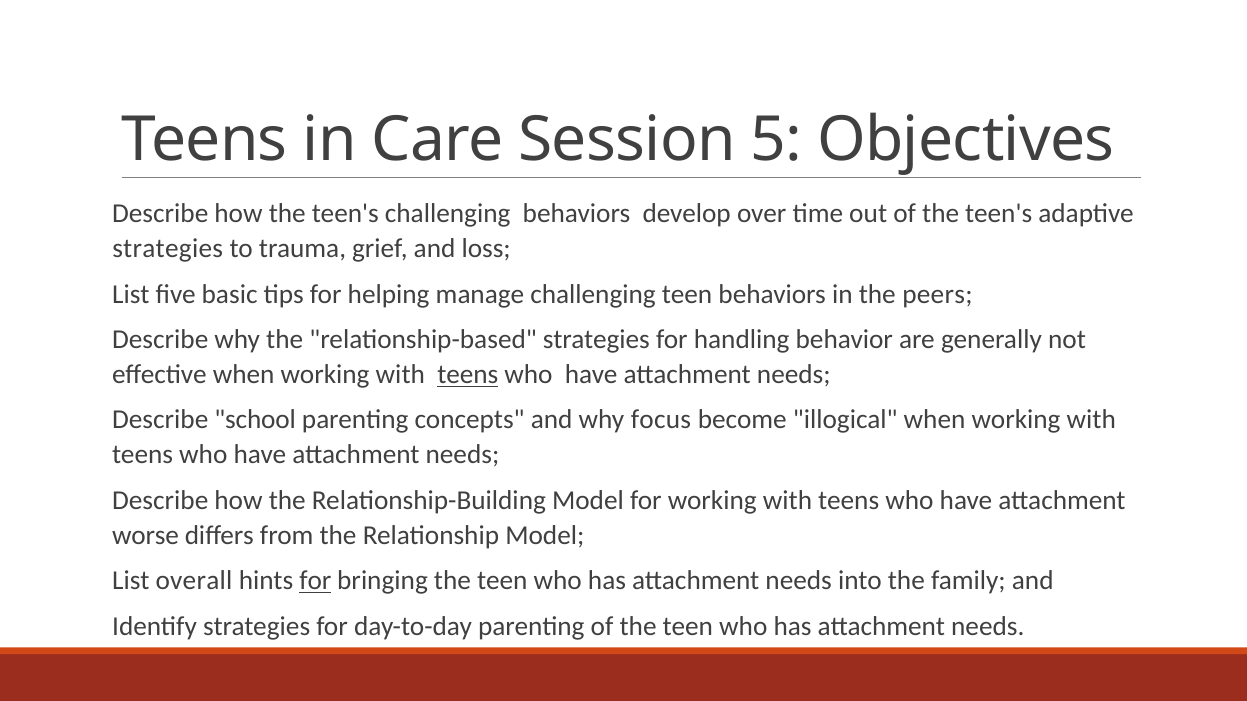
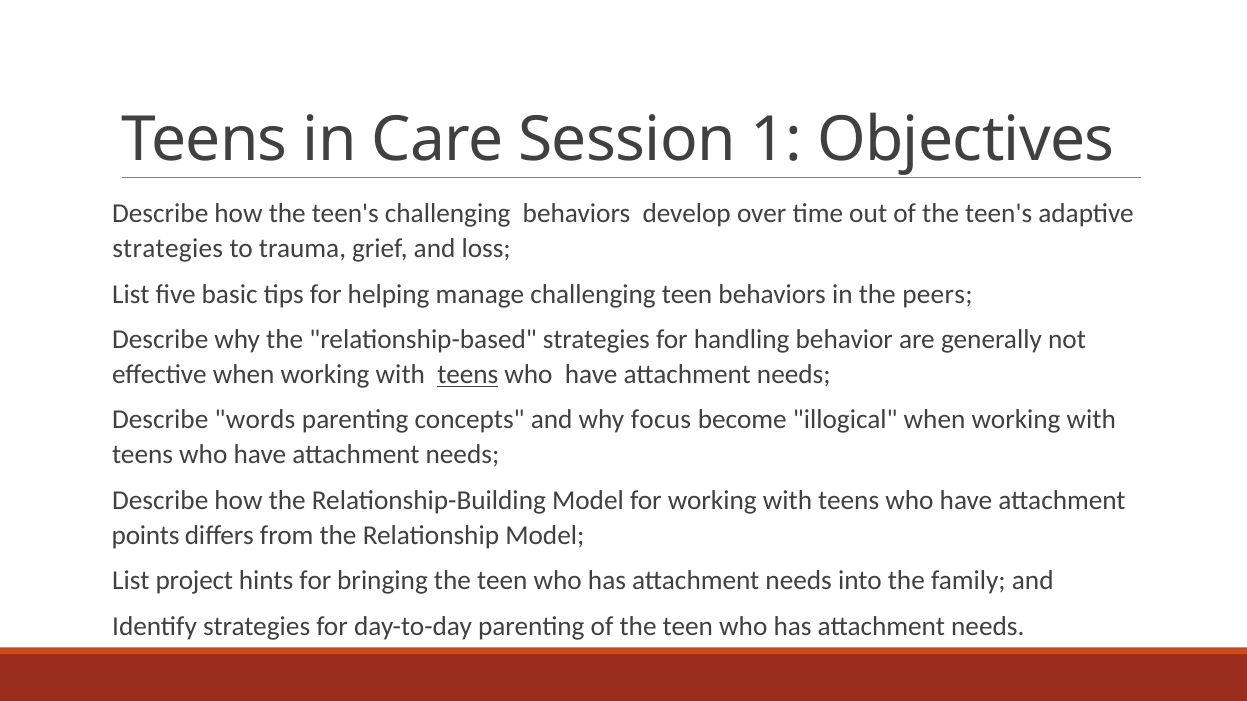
5: 5 -> 1 (777, 140)
school: school -> words (255, 420)
worse: worse -> points (146, 536)
overall: overall -> project (194, 581)
for underline: present -> none (315, 581)
